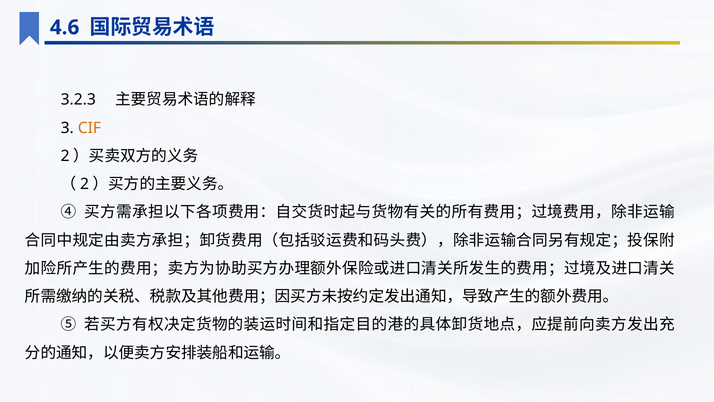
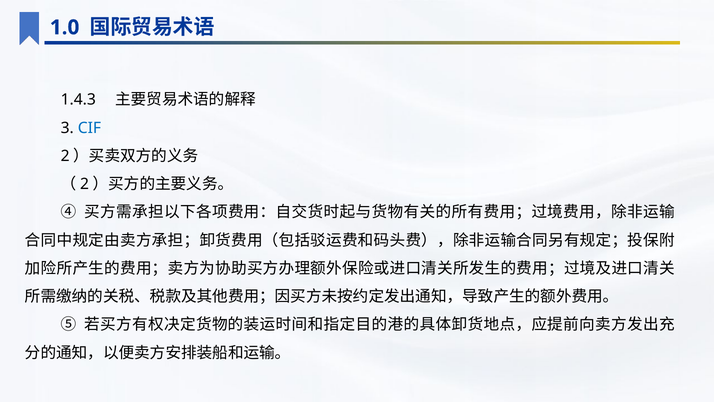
4.6: 4.6 -> 1.0 (65, 27)
3.2.3: 3.2.3 -> 1.4.3 (78, 100)
CIF colour: orange -> blue (89, 128)
